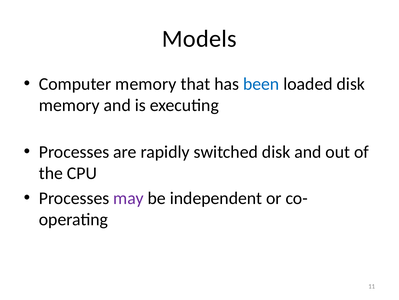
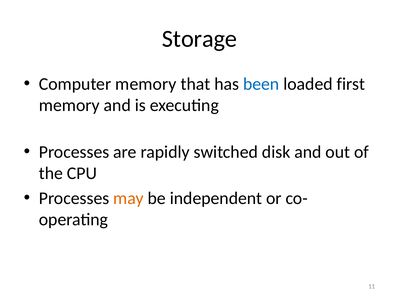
Models: Models -> Storage (199, 39)
loaded disk: disk -> first (351, 84)
may colour: purple -> orange (128, 198)
